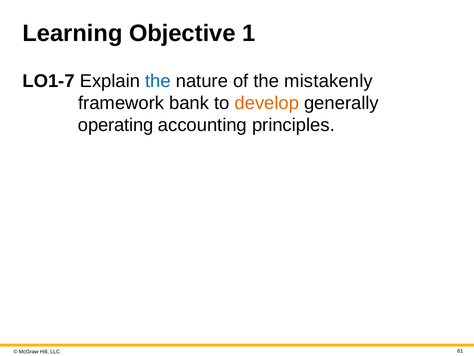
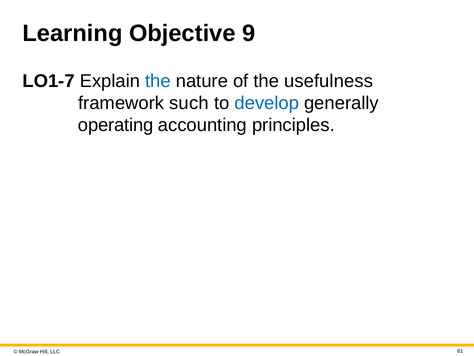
1: 1 -> 9 (249, 33)
mistakenly: mistakenly -> usefulness (329, 81)
bank: bank -> such (189, 103)
develop colour: orange -> blue (267, 103)
